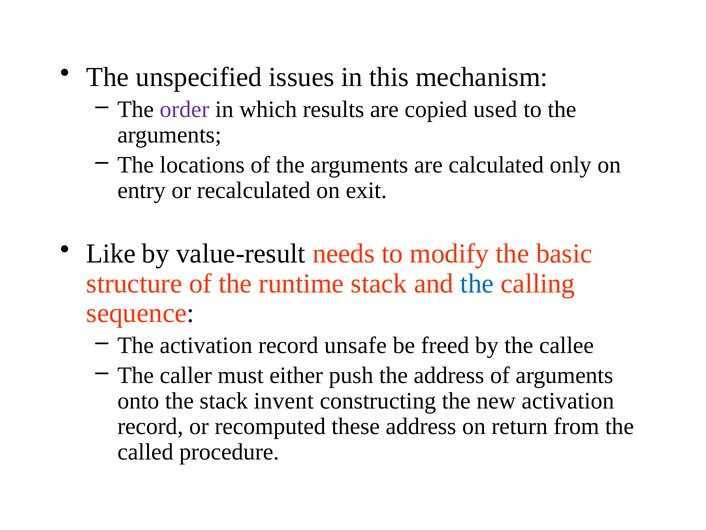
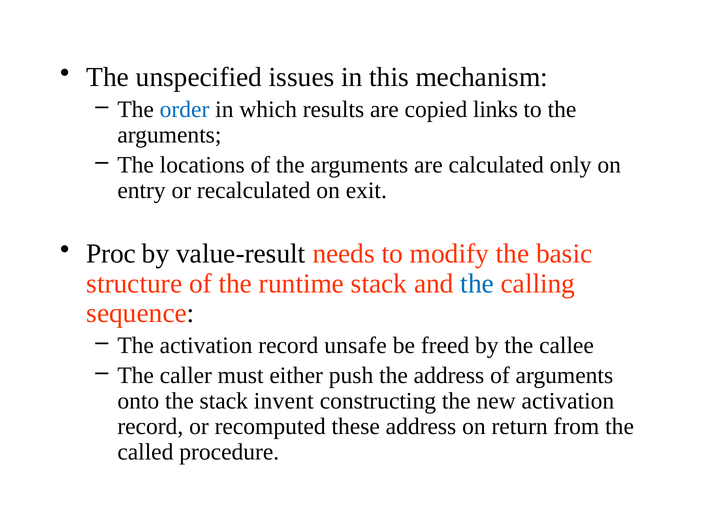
order colour: purple -> blue (185, 110)
used: used -> links (496, 110)
Like: Like -> Proc (111, 254)
